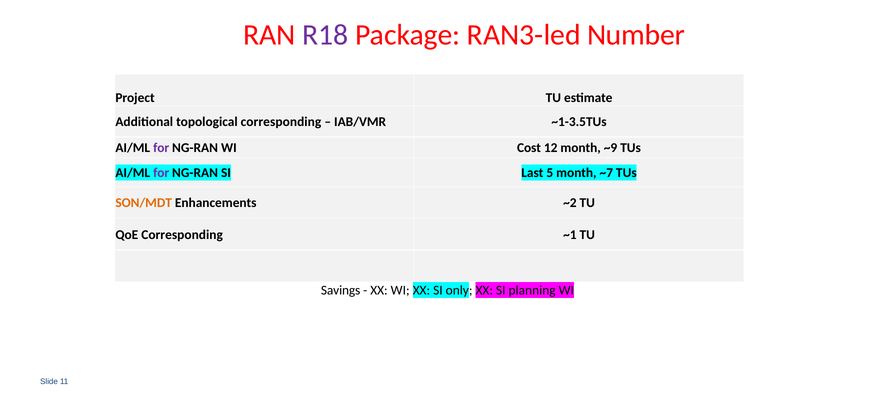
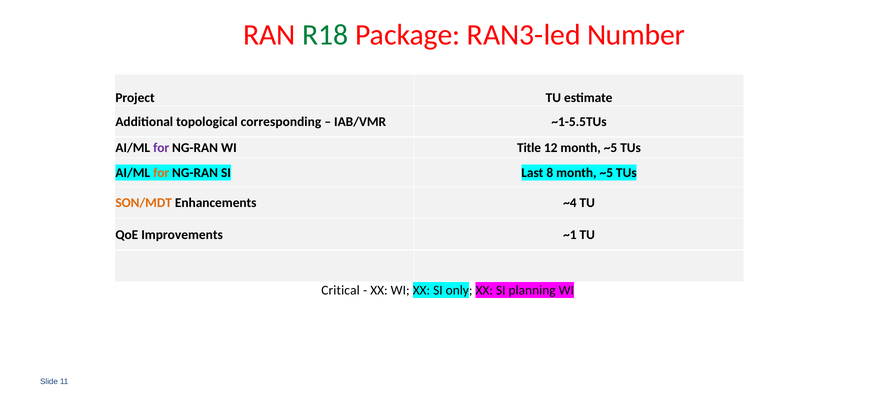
R18 colour: purple -> green (325, 35)
~1-3.5TUs: ~1-3.5TUs -> ~1-5.5TUs (579, 122)
Cost: Cost -> Title (529, 148)
12 month ~9: ~9 -> ~5 (611, 148)
for colour: purple -> orange (161, 172)
5: 5 -> 8 (550, 172)
~7: ~7 -> ~5 (606, 172)
~2: ~2 -> ~4 (570, 203)
QoE Corresponding: Corresponding -> Improvements (182, 234)
Savings: Savings -> Critical (341, 290)
